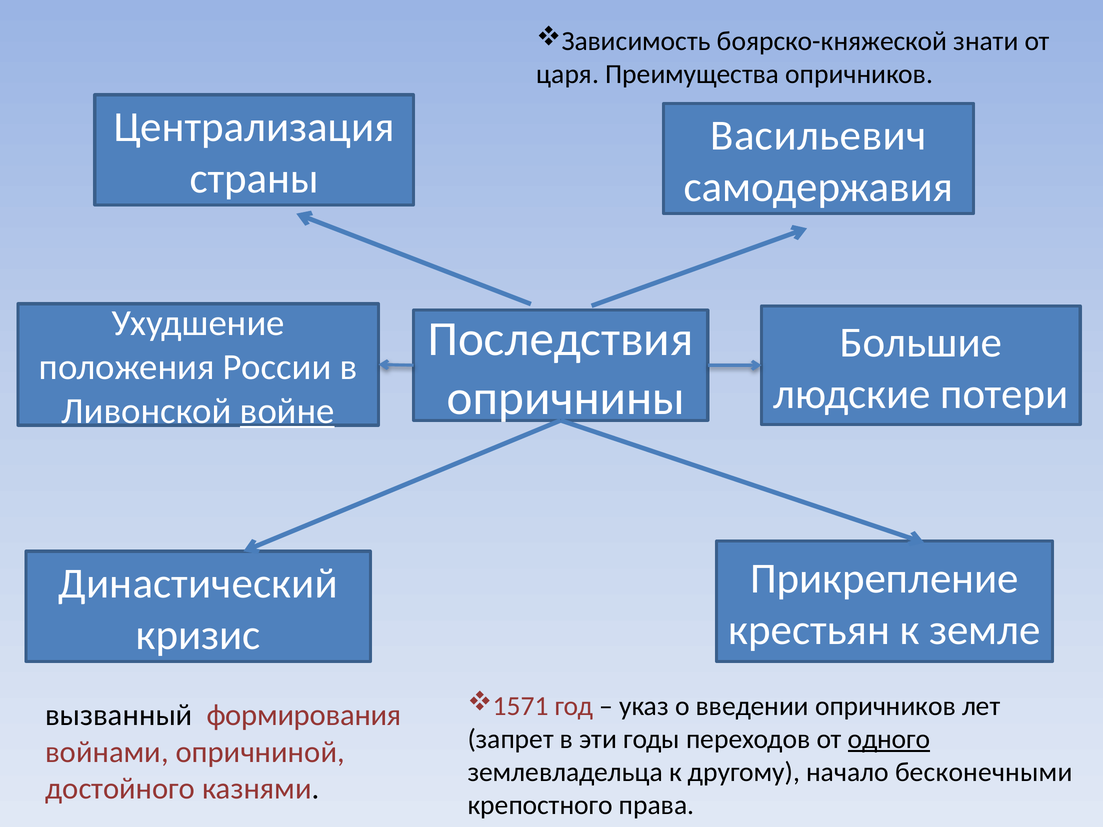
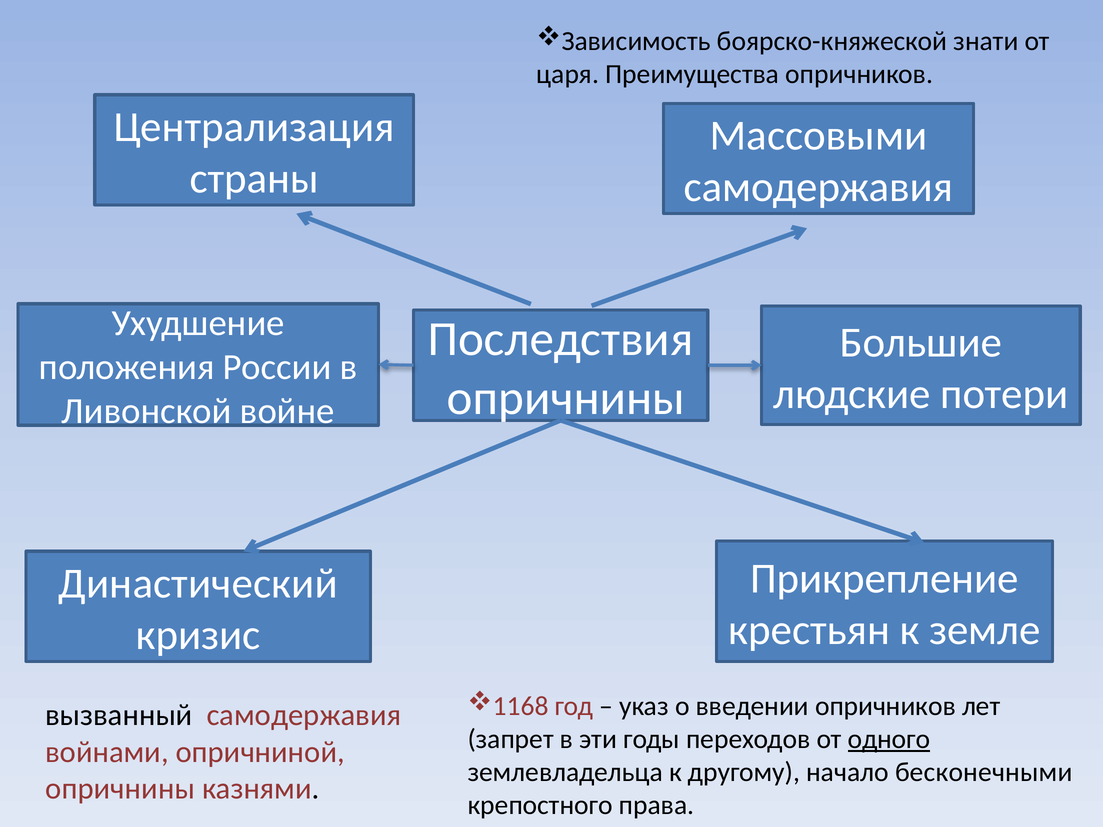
Васильевич: Васильевич -> Массовыми (819, 136)
войне underline: present -> none (287, 411)
1571: 1571 -> 1168 (521, 706)
вызванный формирования: формирования -> самодержавия (304, 715)
достойного: достойного -> опричнины (120, 789)
